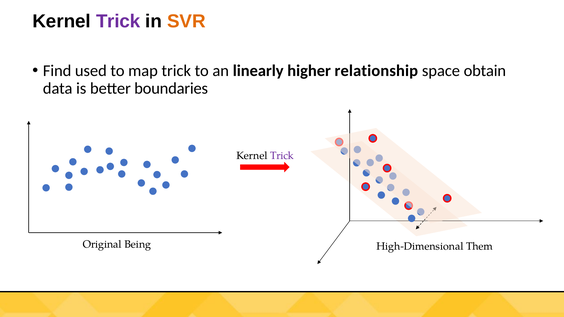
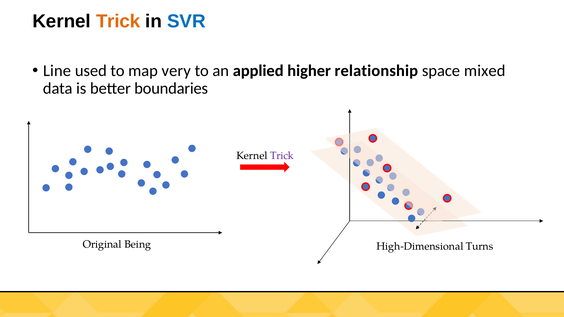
Trick colour: purple -> orange (118, 21)
SVR colour: orange -> blue (186, 21)
Find: Find -> Line (57, 71)
map trick: trick -> very (176, 71)
linearly: linearly -> applied (258, 71)
obtain: obtain -> mixed (485, 71)
Them: Them -> Turns (480, 246)
